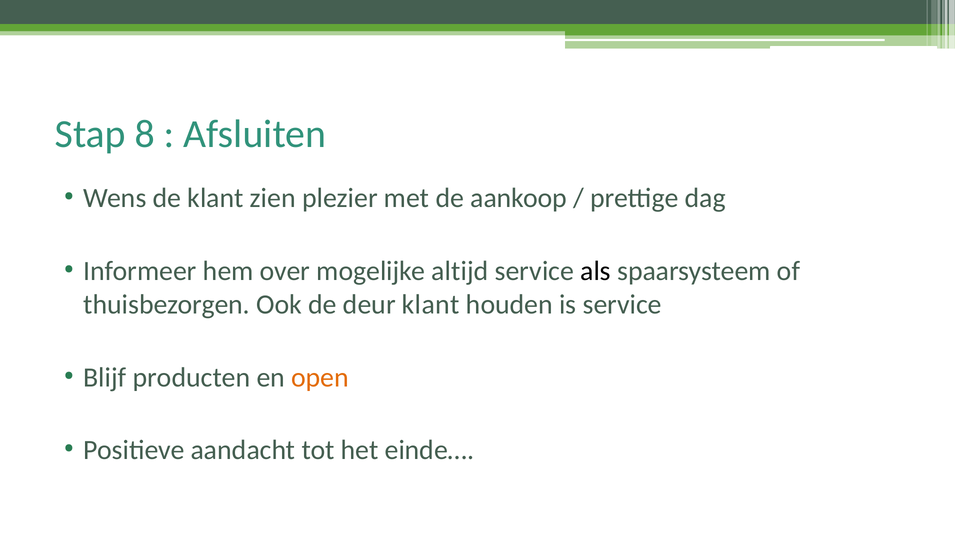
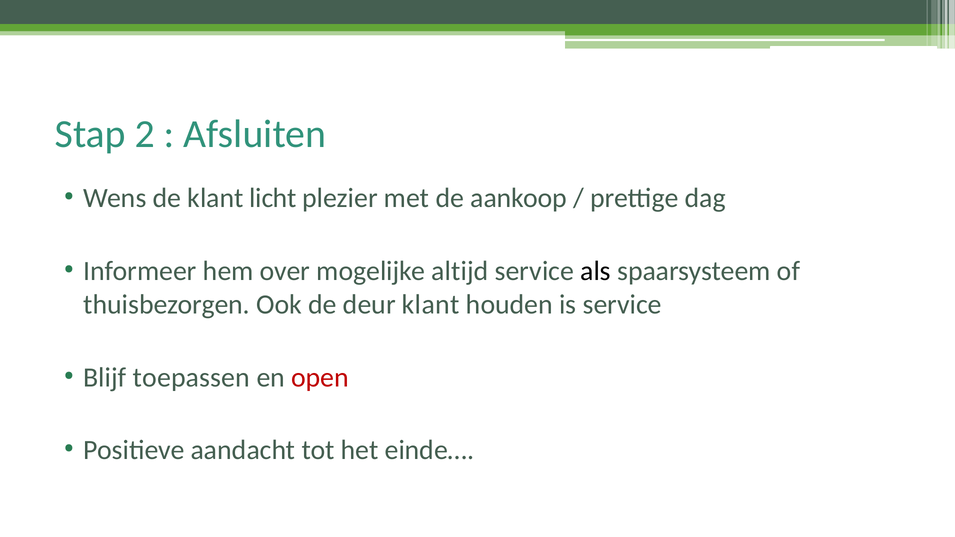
8: 8 -> 2 (145, 134)
zien: zien -> licht (273, 198)
producten: producten -> toepassen (191, 378)
open colour: orange -> red (320, 378)
